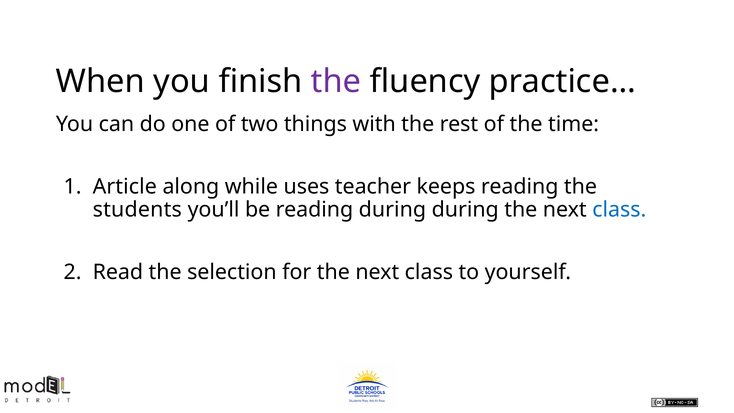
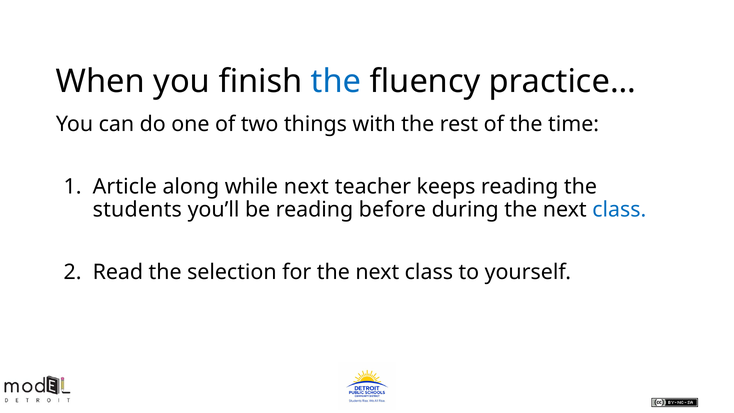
the colour: purple -> blue (336, 81)
while uses: uses -> next (306, 187)
reading during: during -> before (392, 210)
